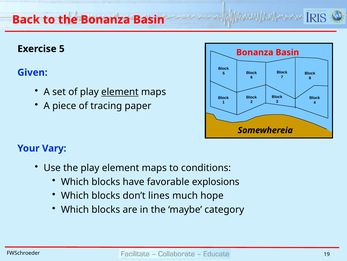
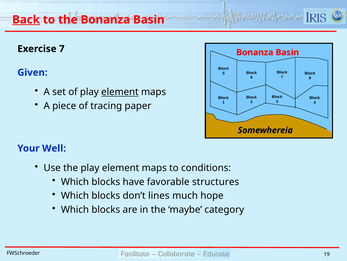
Back underline: none -> present (26, 20)
Exercise 5: 5 -> 7 (62, 49)
Vary: Vary -> Well (54, 148)
explosions: explosions -> structures (216, 181)
